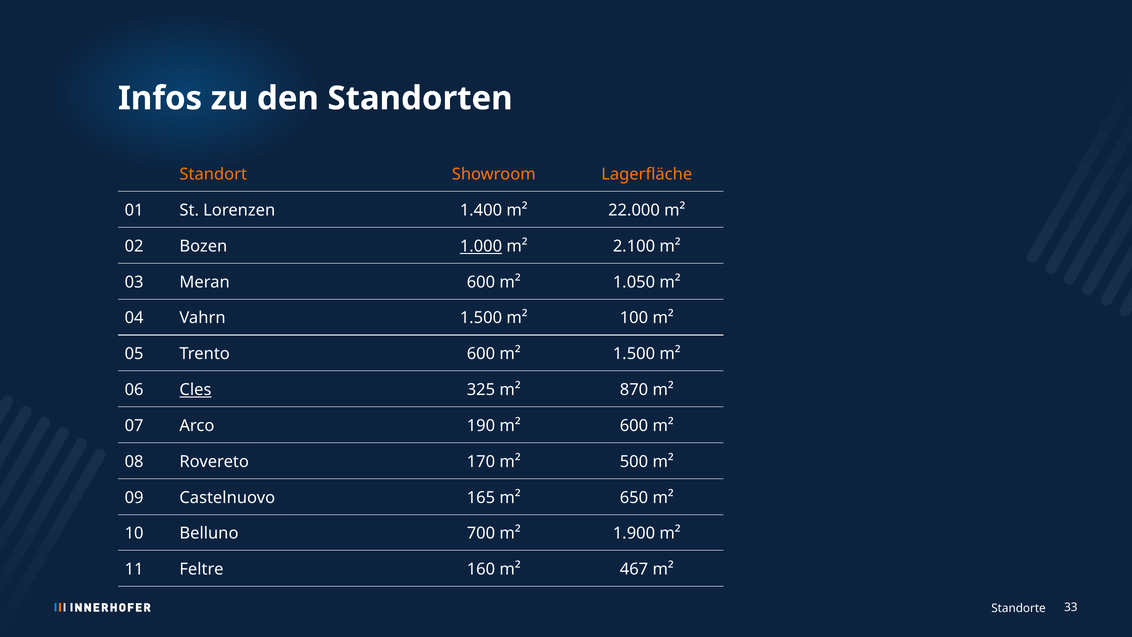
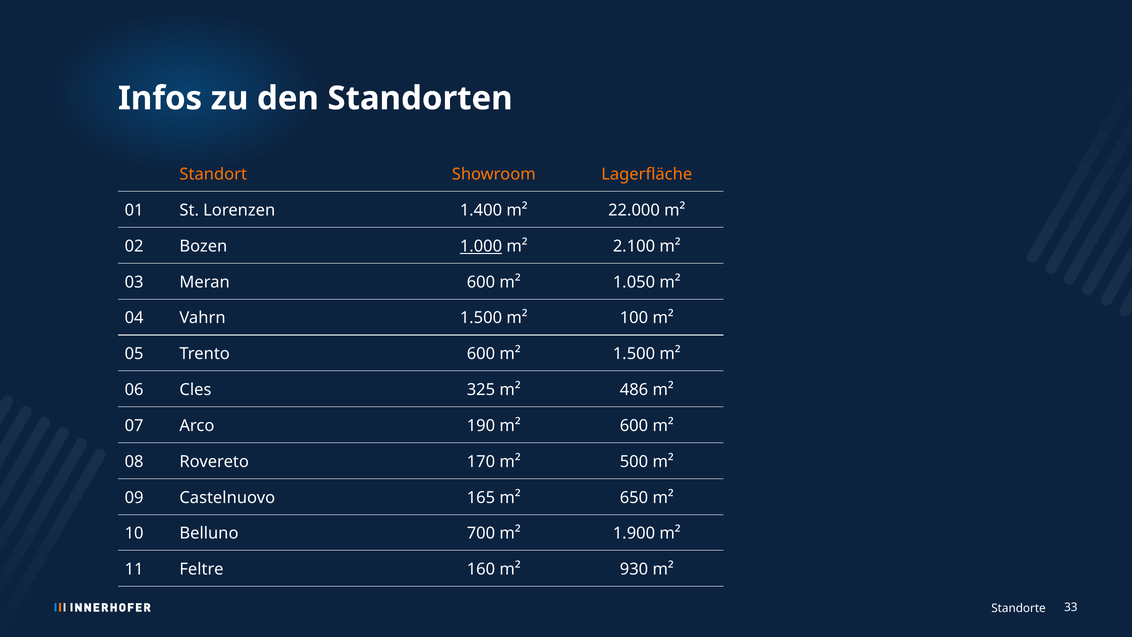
Cles underline: present -> none (195, 390)
870: 870 -> 486 (634, 390)
467: 467 -> 930 (634, 569)
